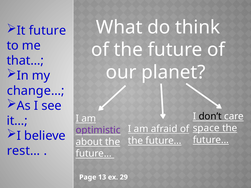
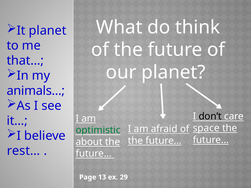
It future: future -> planet (48, 31)
change…: change… -> animals… (36, 91)
optimistic colour: purple -> green (98, 130)
